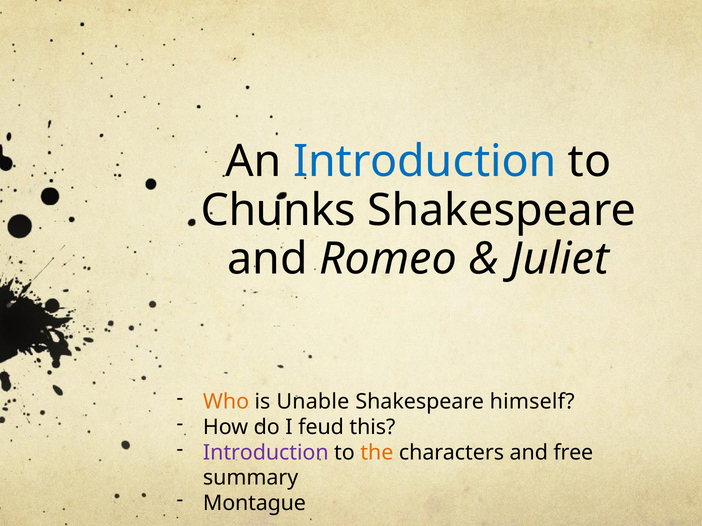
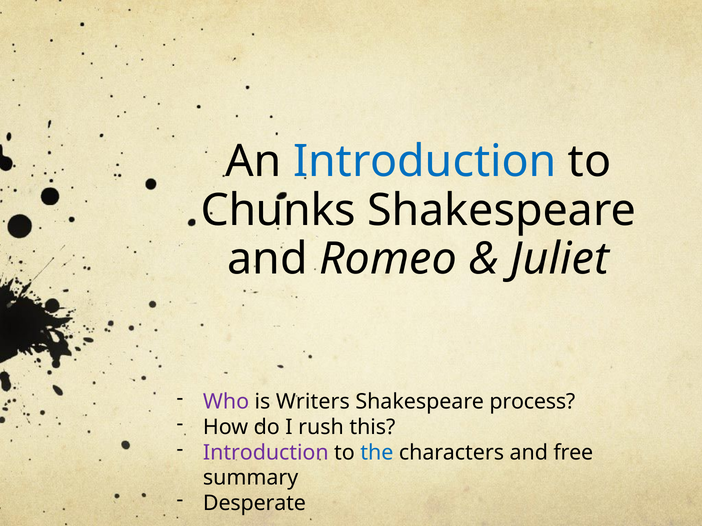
Who colour: orange -> purple (226, 402)
Unable: Unable -> Writers (313, 402)
himself: himself -> process (532, 402)
feud: feud -> rush (321, 428)
the colour: orange -> blue (377, 453)
Montague: Montague -> Desperate (254, 504)
